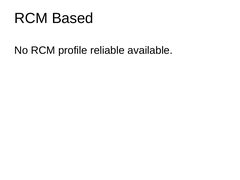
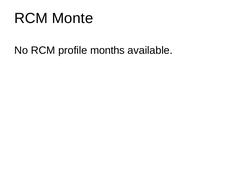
Based: Based -> Monte (72, 18)
reliable: reliable -> months (107, 50)
